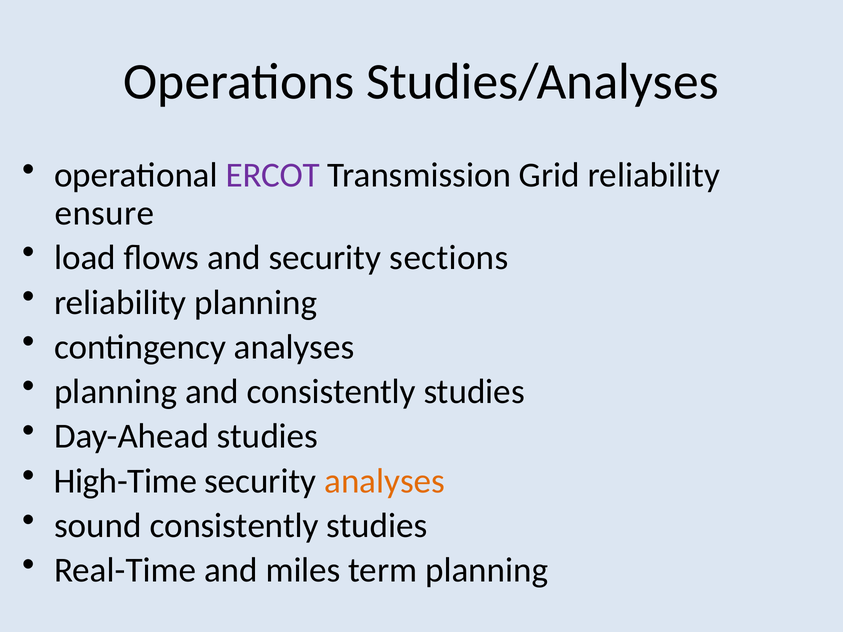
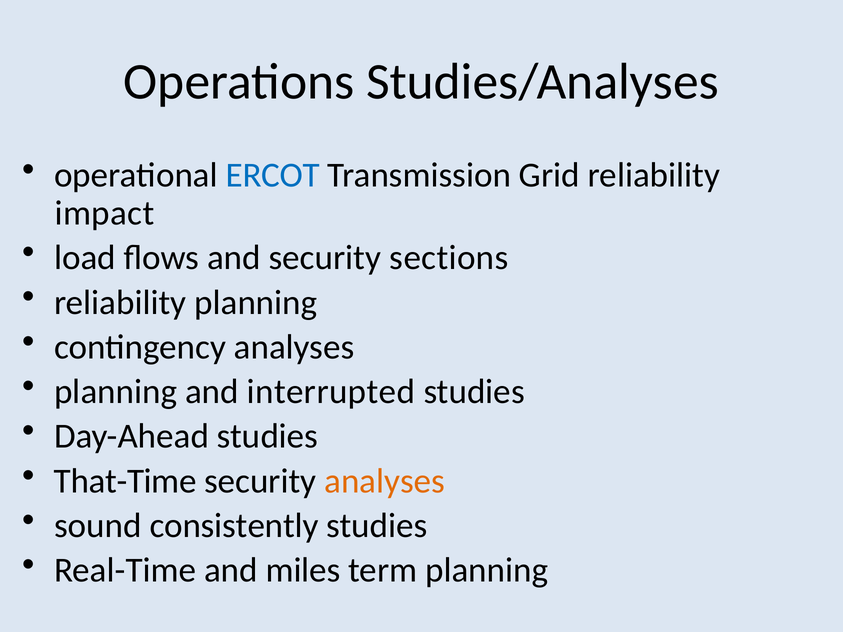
ERCOT colour: purple -> blue (273, 175)
ensure: ensure -> impact (104, 213)
and consistently: consistently -> interrupted (331, 392)
High-Time: High-Time -> That-Time (125, 481)
